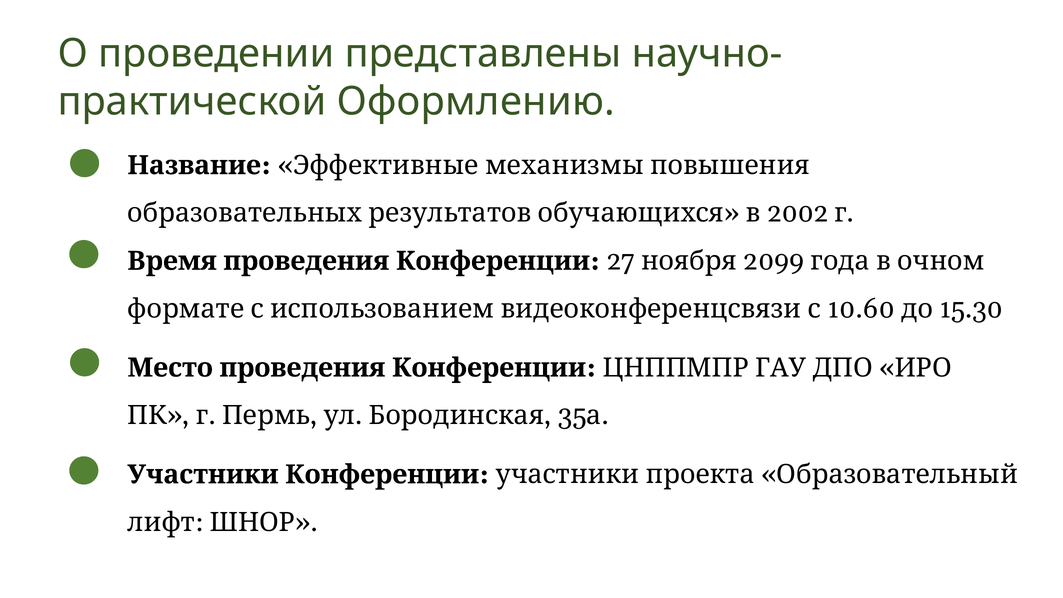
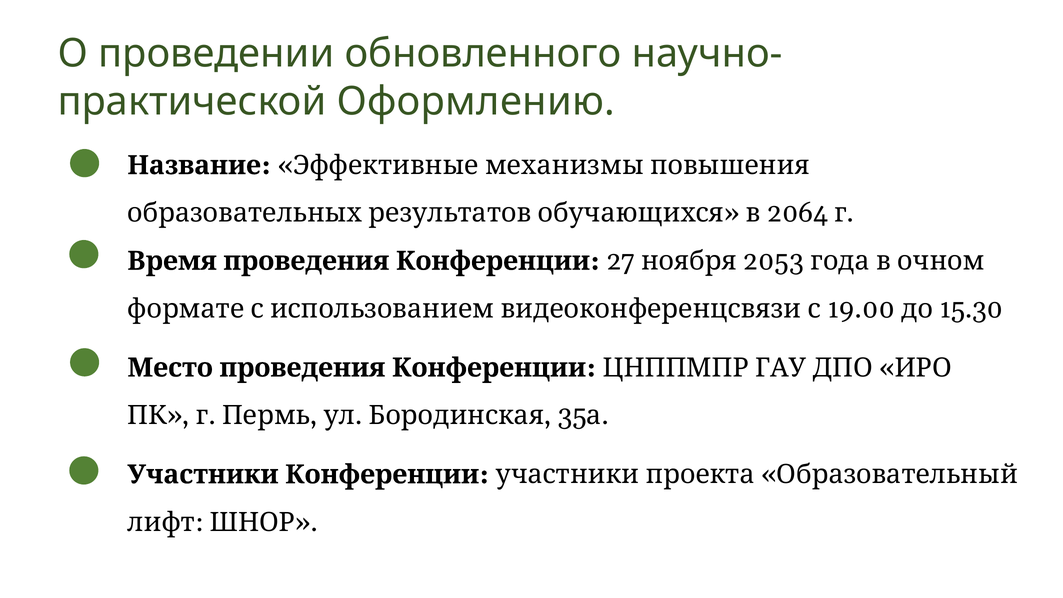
представлены: представлены -> обновленного (483, 54)
2002: 2002 -> 2064 (798, 213)
2099: 2099 -> 2053 (774, 261)
10.60: 10.60 -> 19.00 (861, 309)
